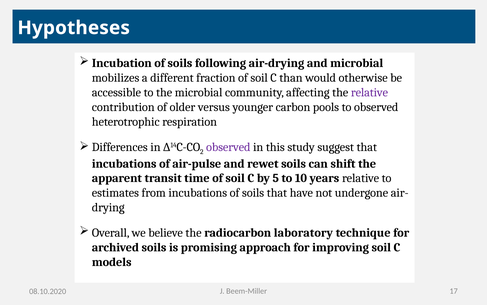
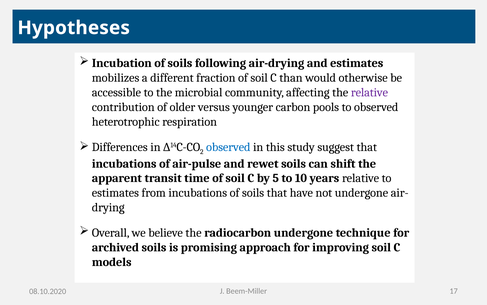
and microbial: microbial -> estimates (357, 63)
observed colour: purple -> blue (228, 147)
radiocarbon laboratory: laboratory -> undergone (303, 232)
